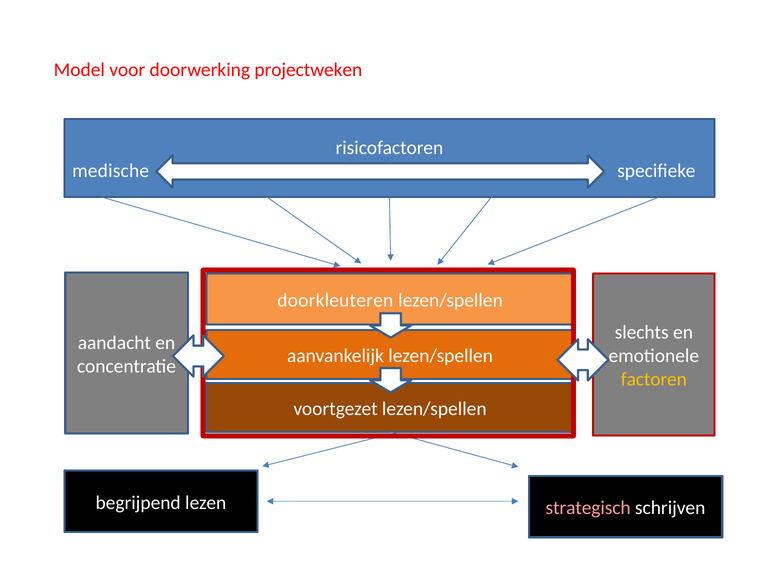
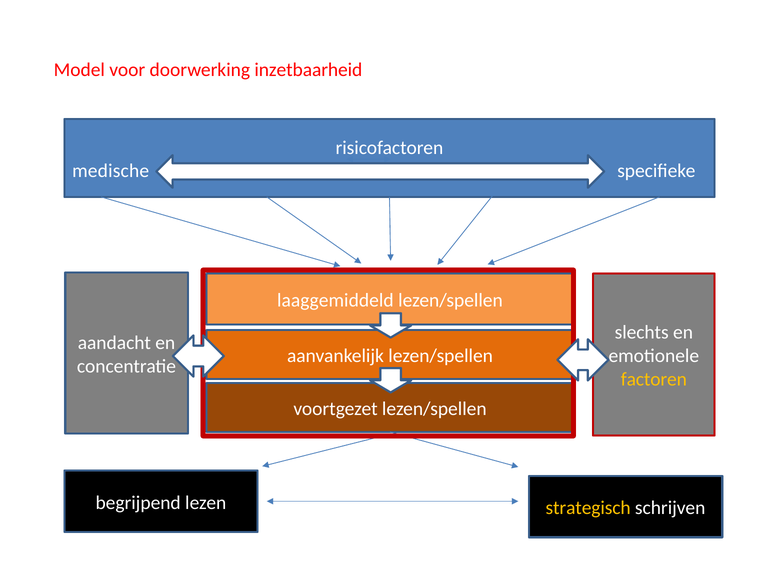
projectweken: projectweken -> inzetbaarheid (308, 70)
doorkleuteren: doorkleuteren -> laaggemiddeld (335, 301)
strategisch colour: pink -> yellow (588, 508)
